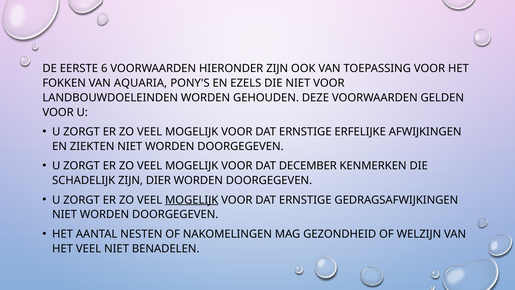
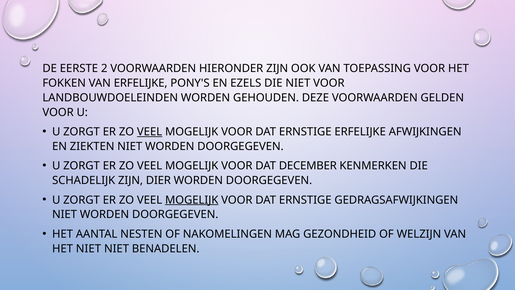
6: 6 -> 2 (104, 68)
VAN AQUARIA: AQUARIA -> ERFELIJKE (141, 83)
VEEL underline: none -> present (150, 132)
HET VEEL: VEEL -> NIET (88, 248)
